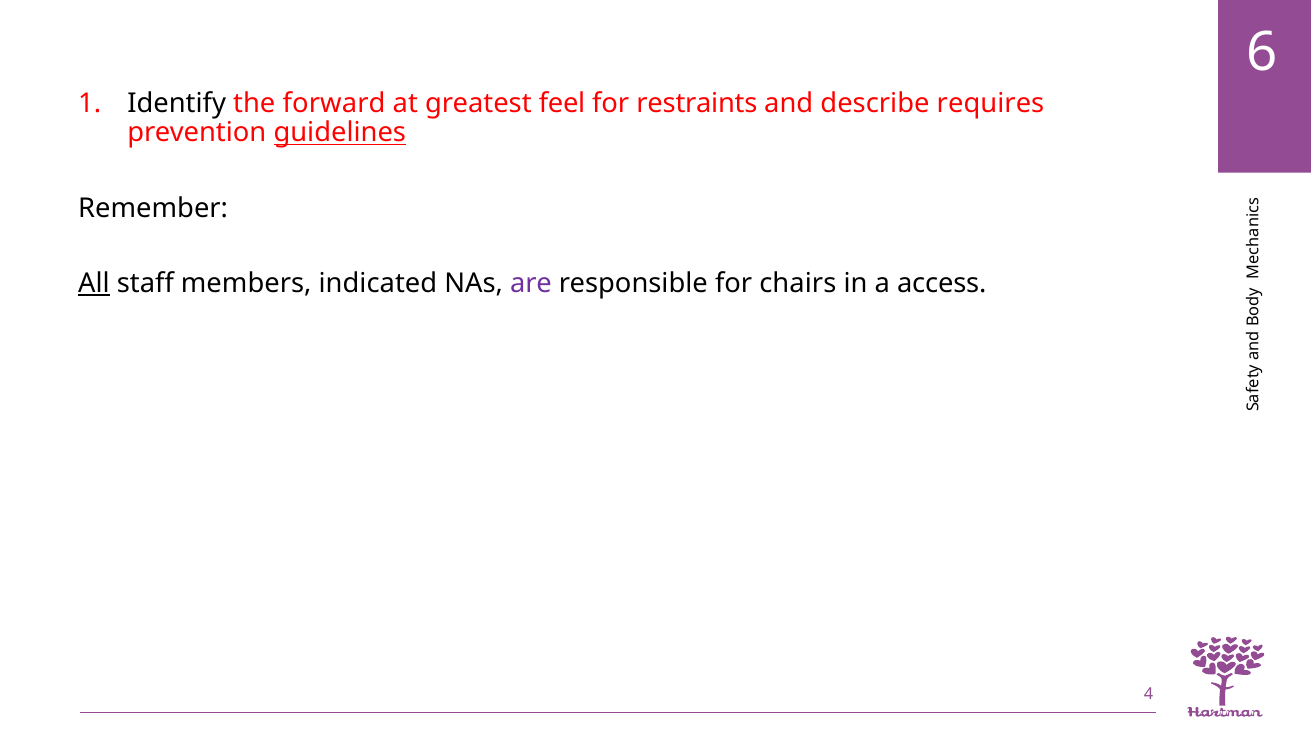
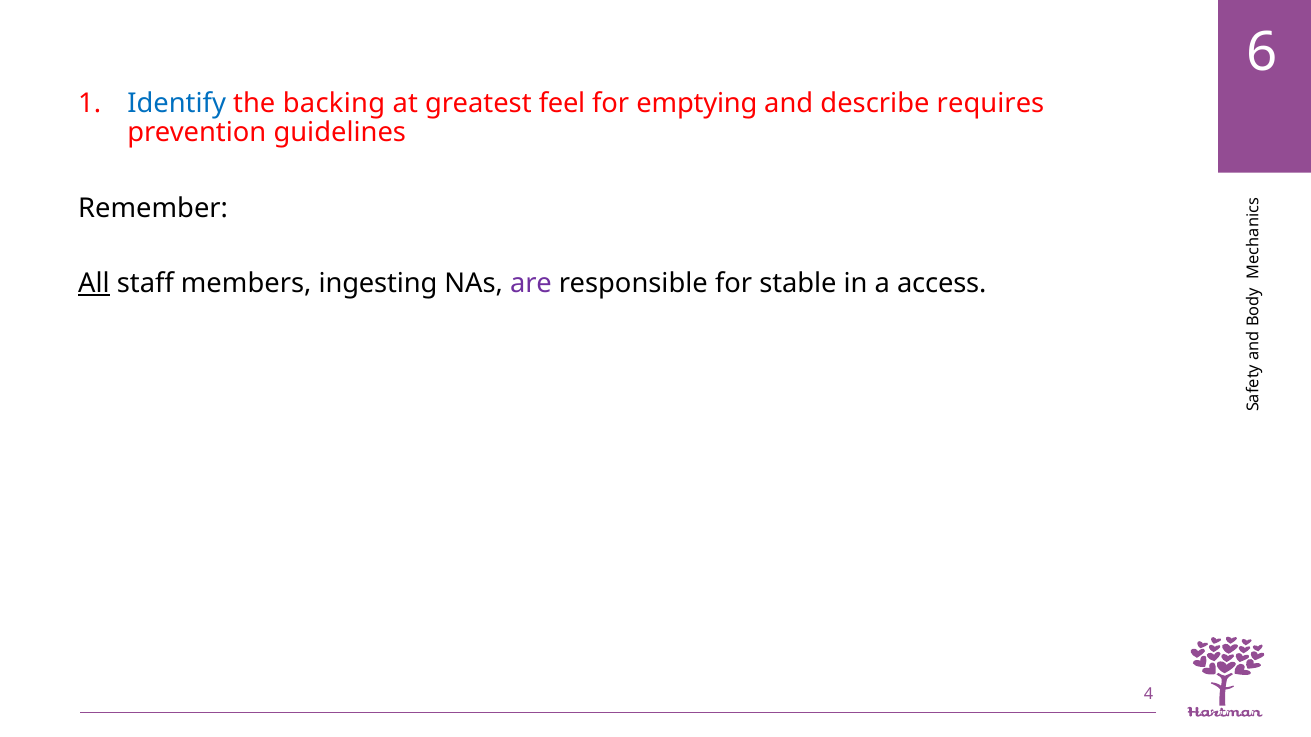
Identify colour: black -> blue (177, 103)
forward: forward -> backing (334, 103)
restraints: restraints -> emptying (697, 103)
guidelines underline: present -> none (340, 133)
indicated: indicated -> ingesting (378, 284)
chairs: chairs -> stable (798, 284)
